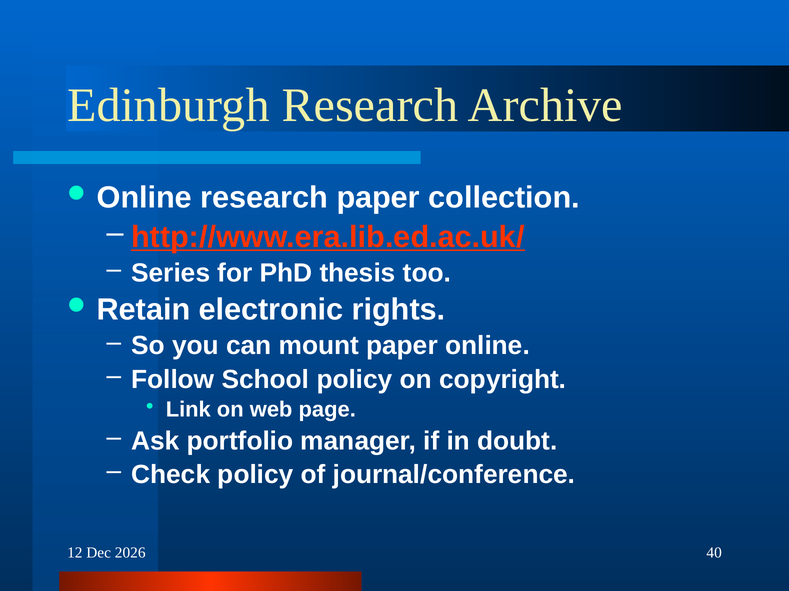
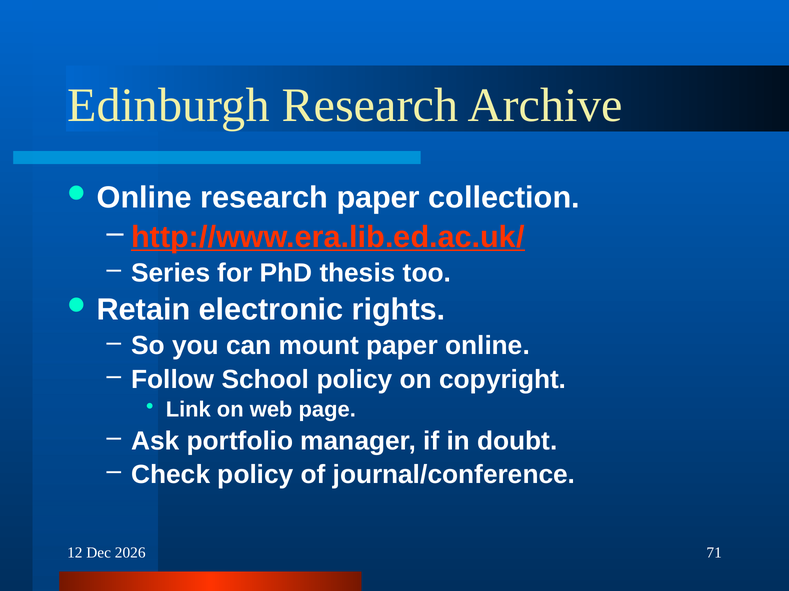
40: 40 -> 71 (714, 553)
